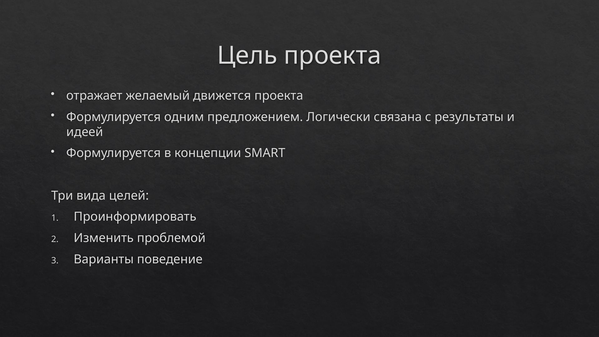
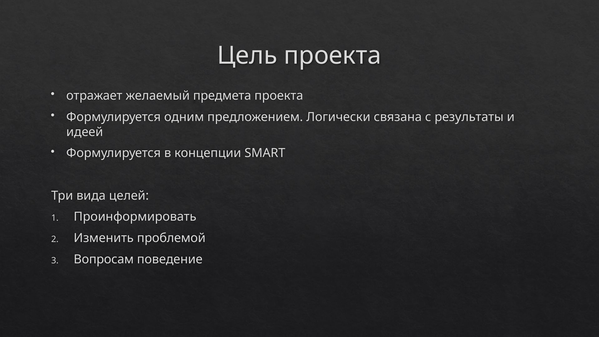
движется: движется -> предмета (222, 96)
Варианты: Варианты -> Вопросам (104, 259)
